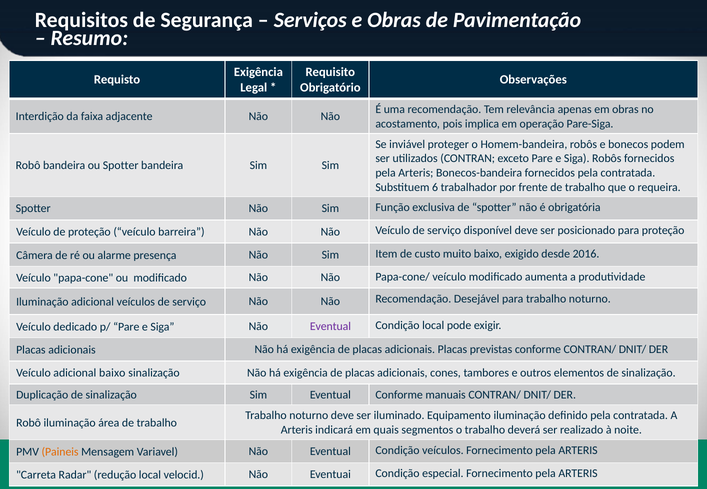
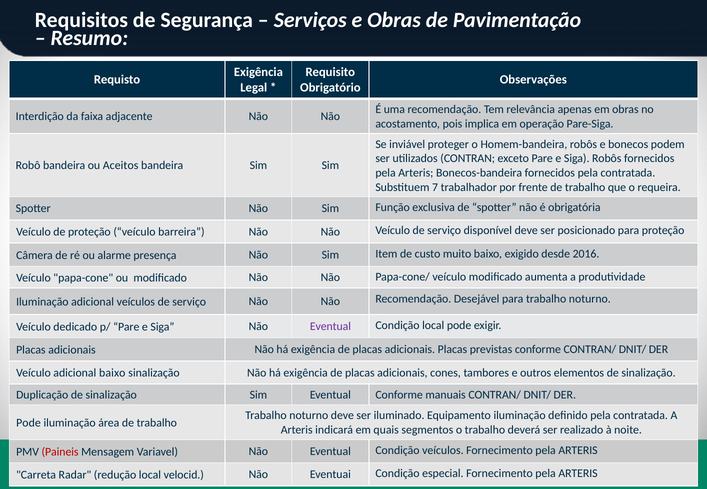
ou Spotter: Spotter -> Aceitos (121, 165)
6: 6 -> 7 (435, 187)
Robô: Robô -> Pode (28, 423)
Paineis colour: orange -> red (60, 452)
